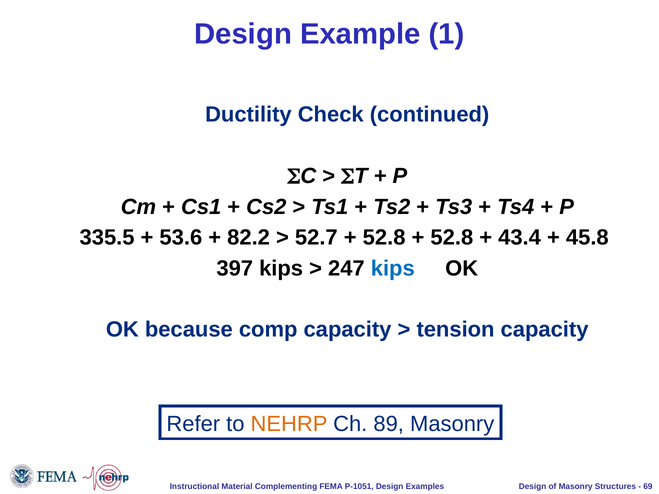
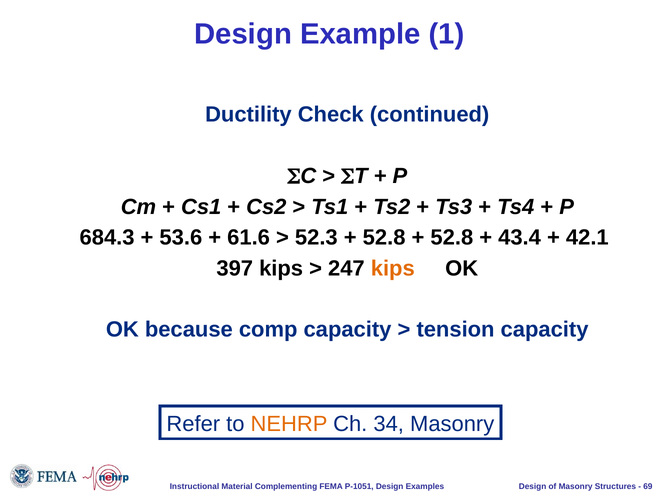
335.5: 335.5 -> 684.3 (107, 238)
82.2: 82.2 -> 61.6 (249, 238)
52.7: 52.7 -> 52.3 (316, 238)
45.8: 45.8 -> 42.1 (587, 238)
kips colour: blue -> orange (393, 268)
89: 89 -> 34 (389, 424)
